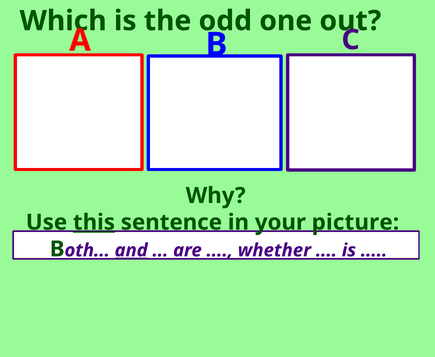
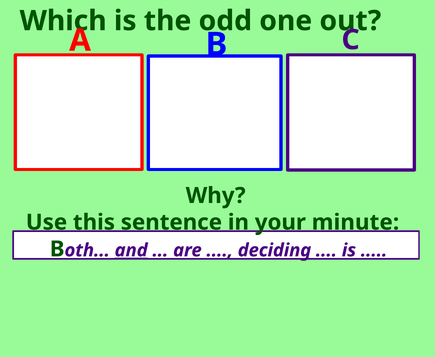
this underline: present -> none (94, 222)
picture: picture -> minute (355, 222)
whether: whether -> deciding (274, 250)
